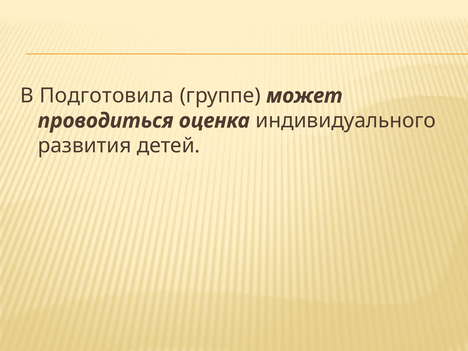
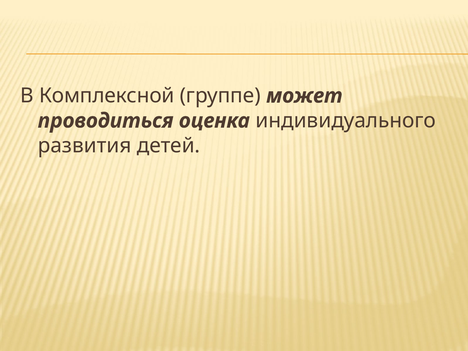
Подготовила: Подготовила -> Комплексной (107, 96)
